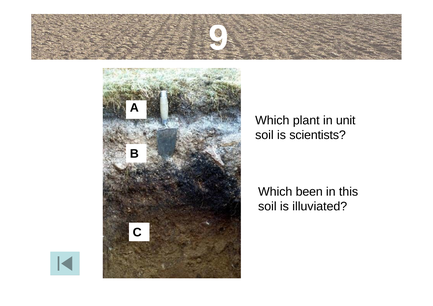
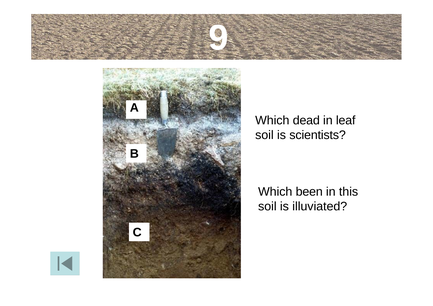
plant: plant -> dead (306, 121)
unit: unit -> leaf (346, 121)
